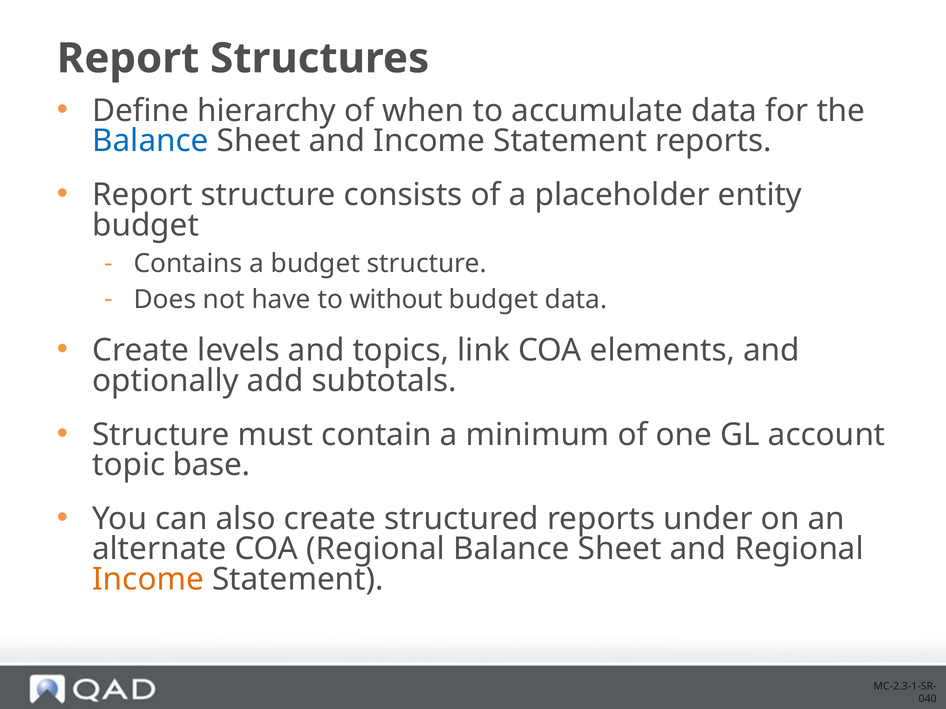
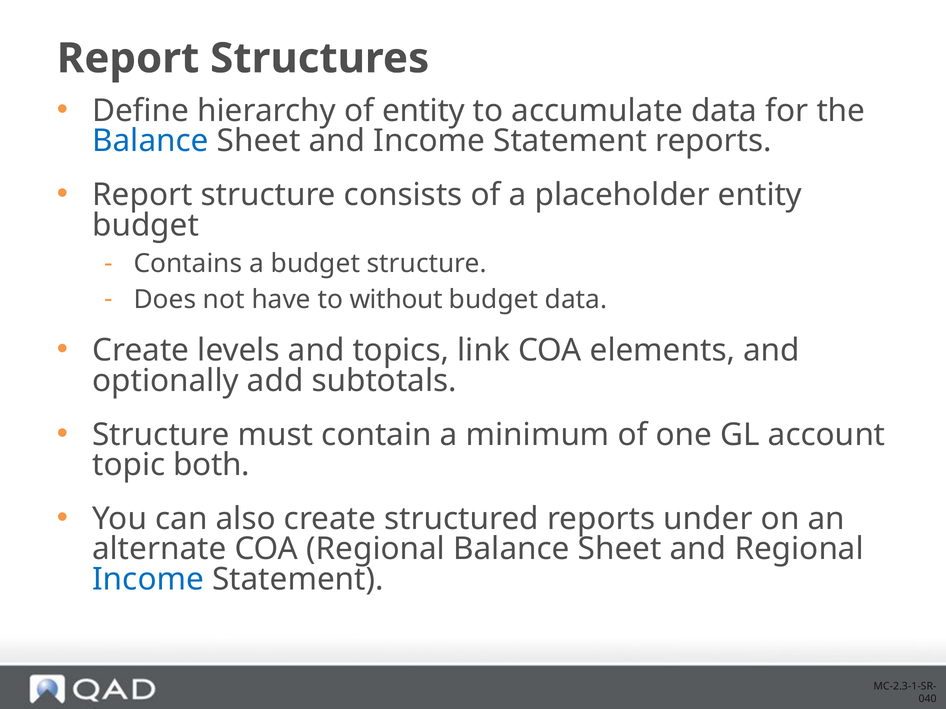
of when: when -> entity (424, 111)
base: base -> both (212, 465)
Income colour: orange -> blue (148, 580)
